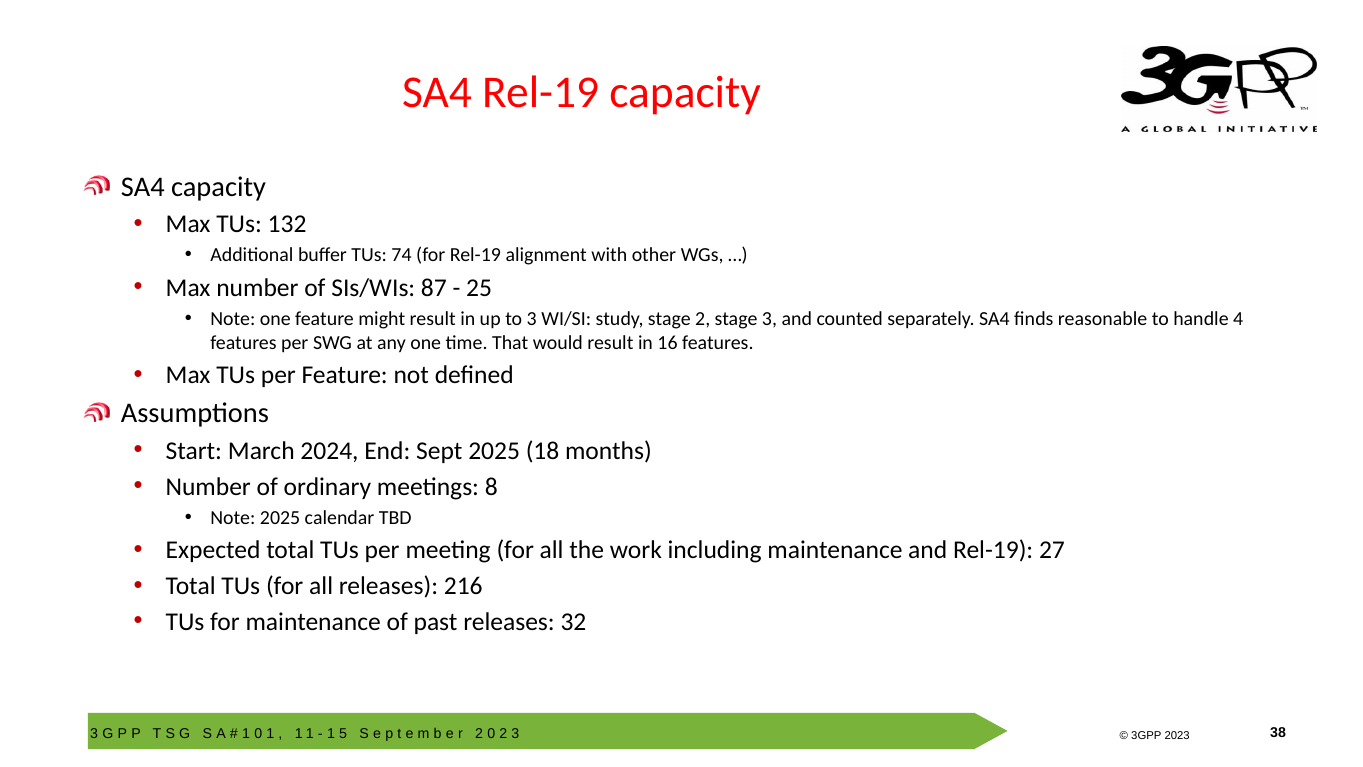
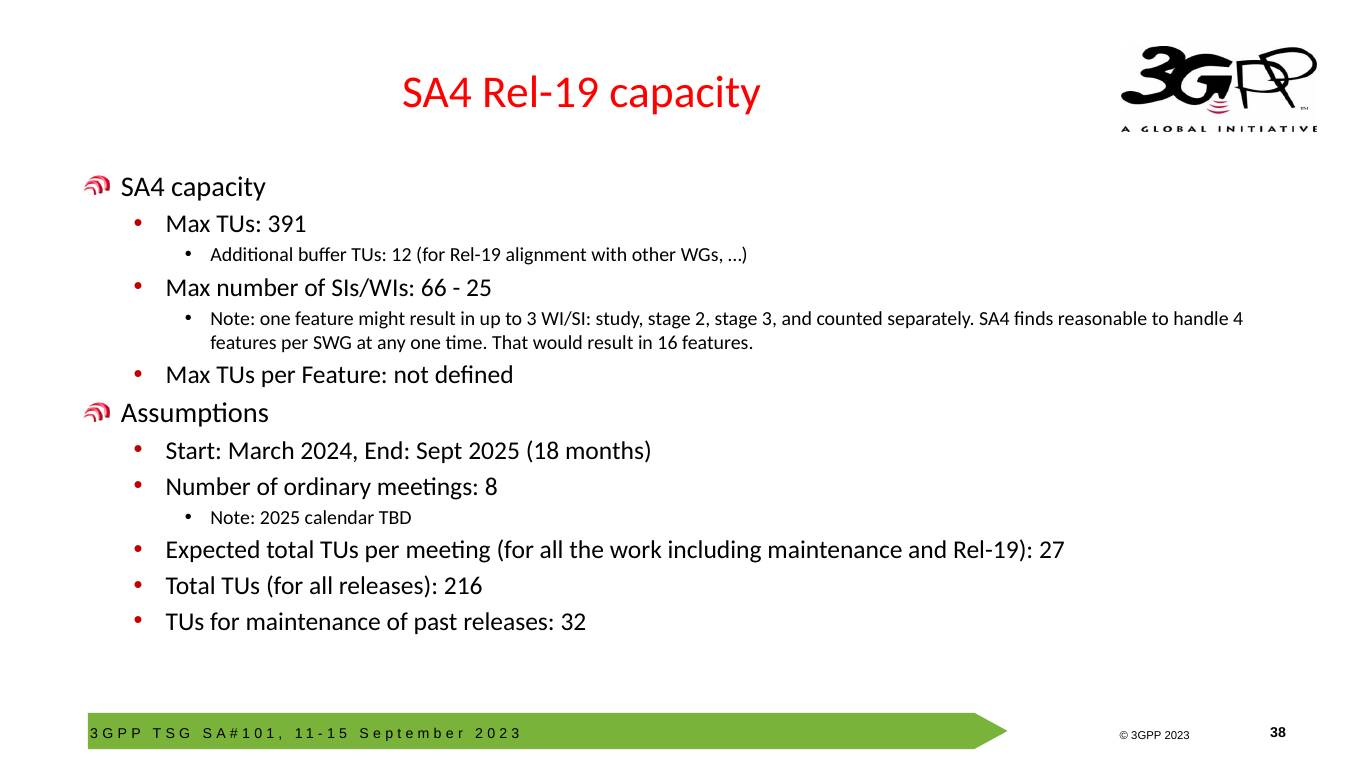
132: 132 -> 391 (287, 224)
74: 74 -> 12 (402, 255)
87: 87 -> 66 (434, 288)
